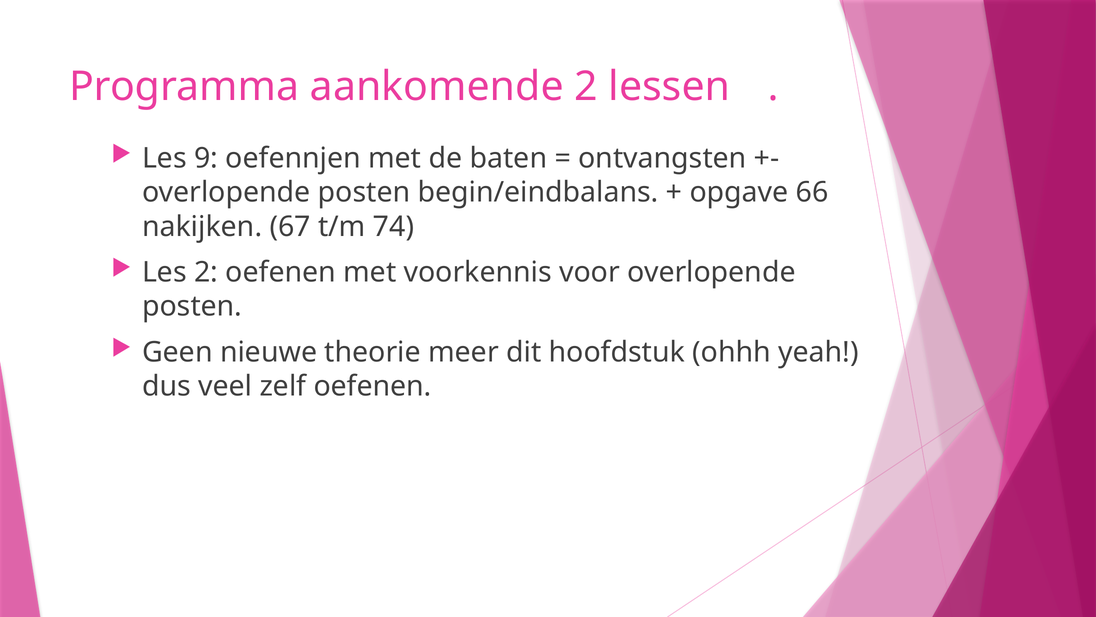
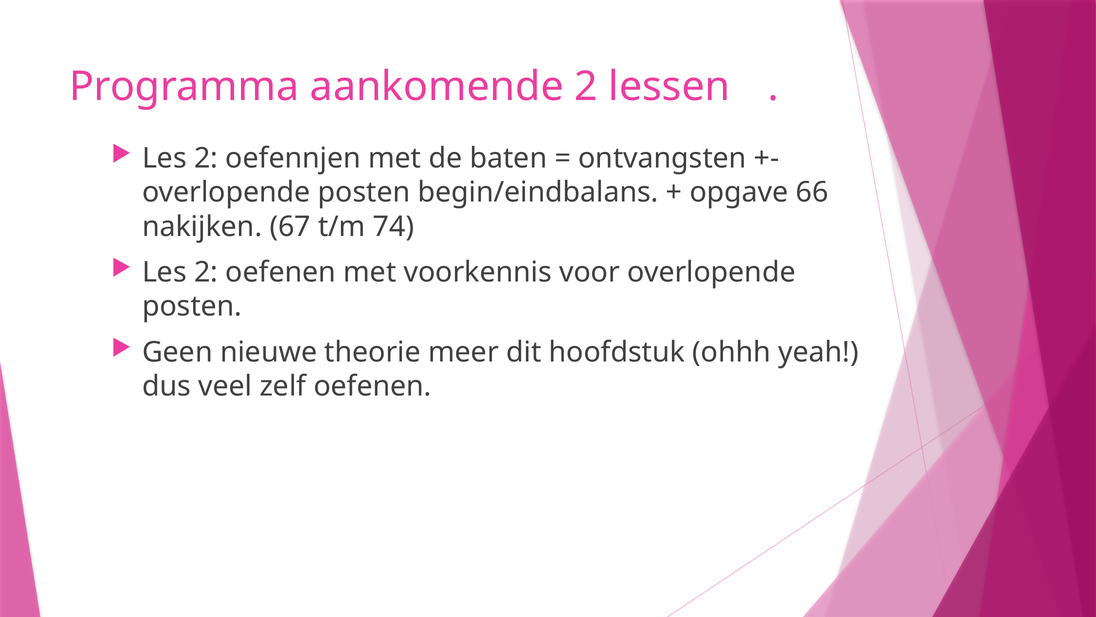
9: 9 -> 2 (206, 158)
